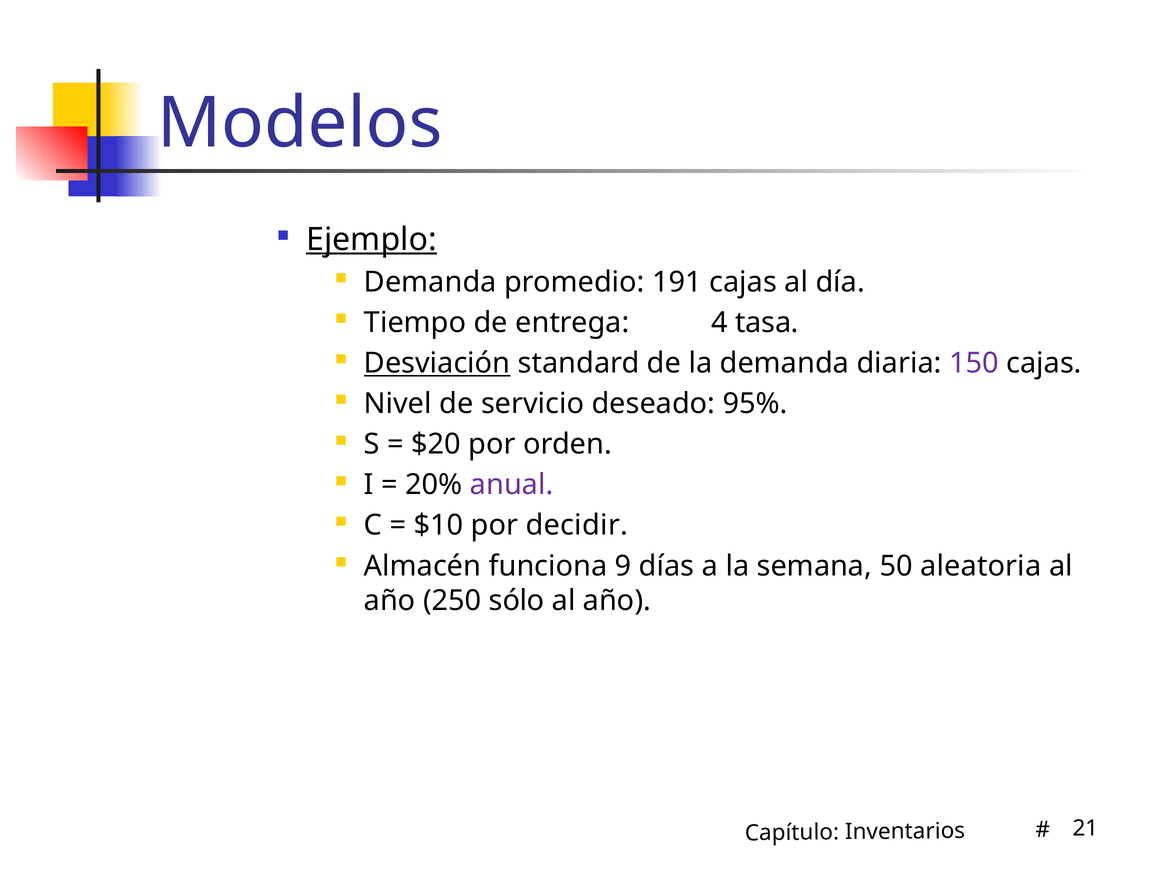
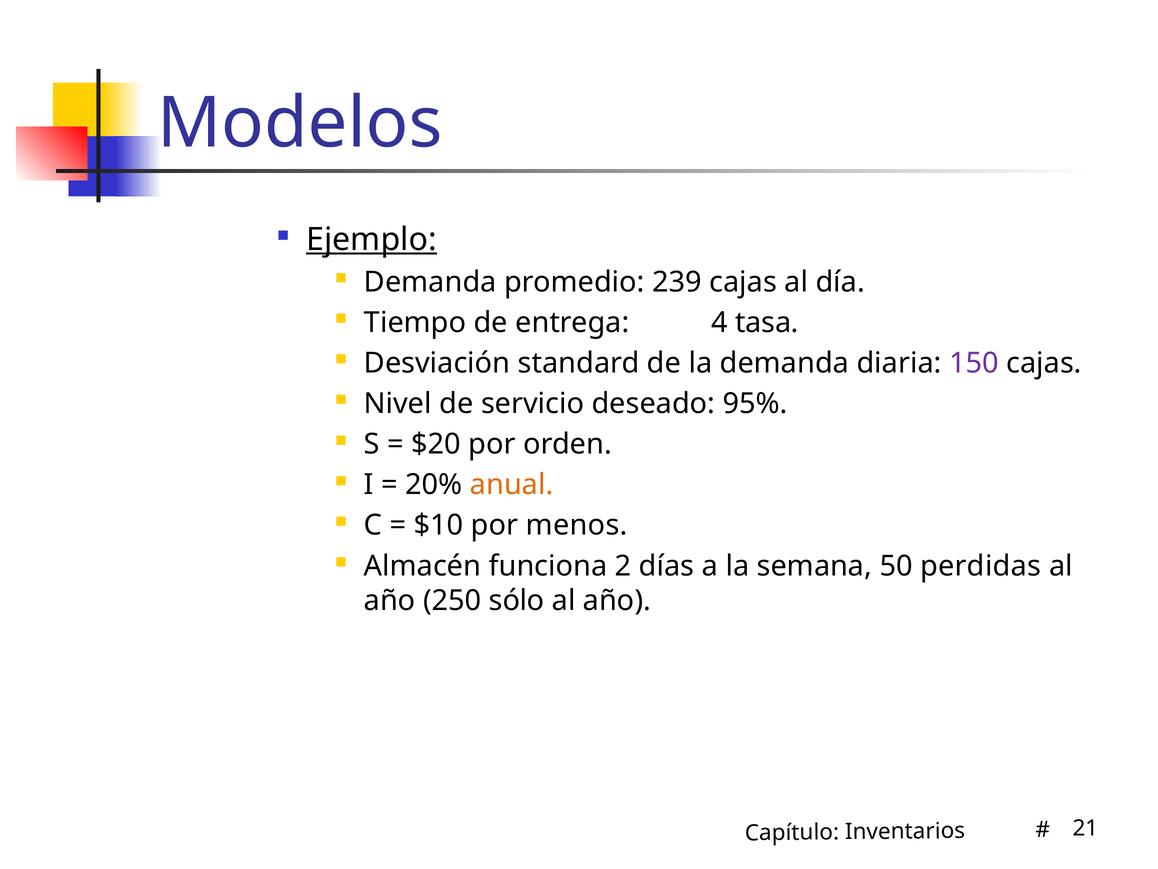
191: 191 -> 239 (677, 282)
Desviación underline: present -> none (437, 363)
anual colour: purple -> orange (512, 485)
decidir: decidir -> menos (577, 525)
9: 9 -> 2 (623, 566)
aleatoria: aleatoria -> perdidas (981, 566)
